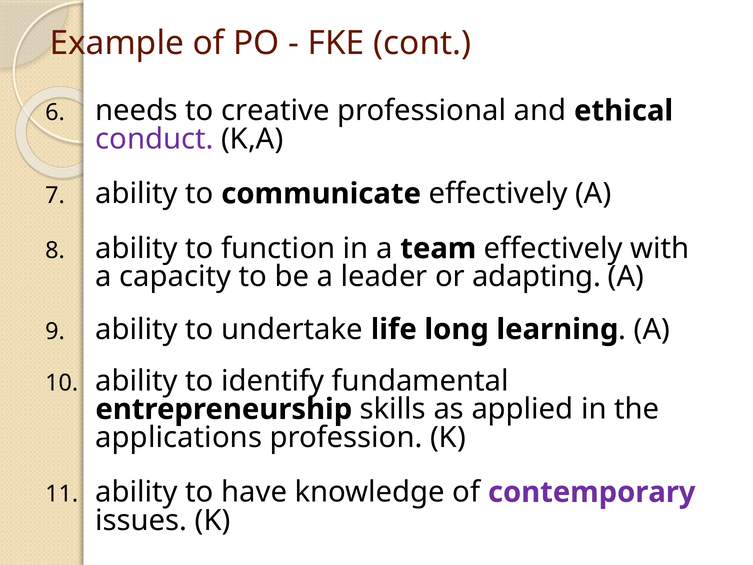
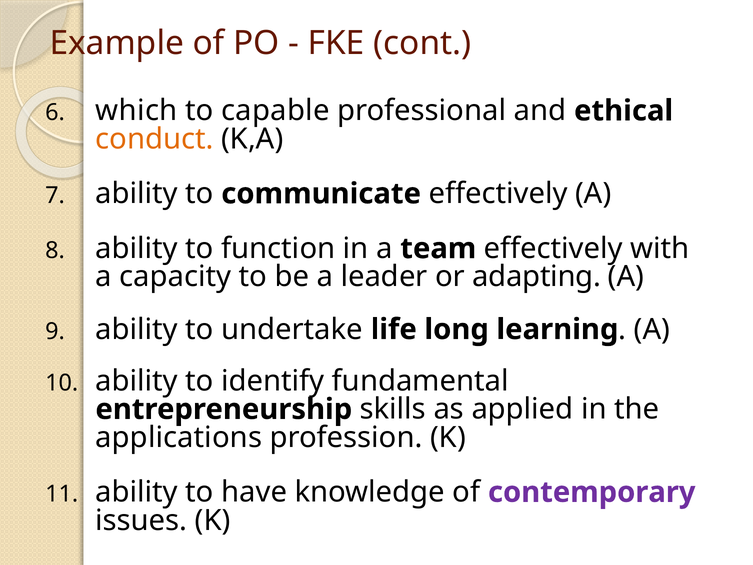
needs: needs -> which (136, 111)
creative: creative -> capable (275, 111)
conduct colour: purple -> orange (155, 139)
